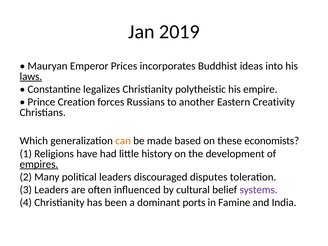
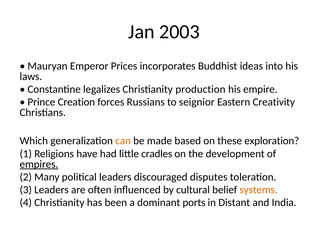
2019: 2019 -> 2003 (179, 32)
laws underline: present -> none (31, 76)
polytheistic: polytheistic -> production (200, 89)
another: another -> seignior (197, 102)
economists: economists -> exploration (272, 141)
history: history -> cradles (157, 154)
systems colour: purple -> orange (259, 190)
Famine: Famine -> Distant (234, 203)
